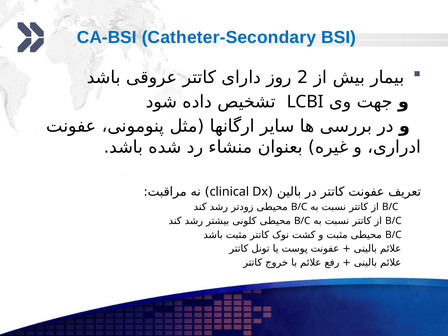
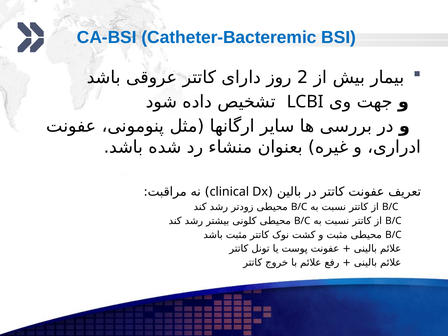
Catheter-Secondary: Catheter-Secondary -> Catheter-Bacteremic (229, 37)
